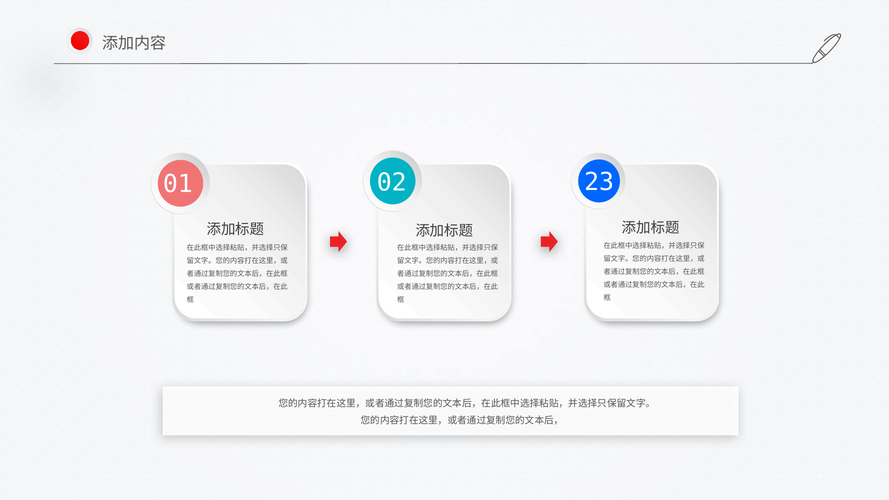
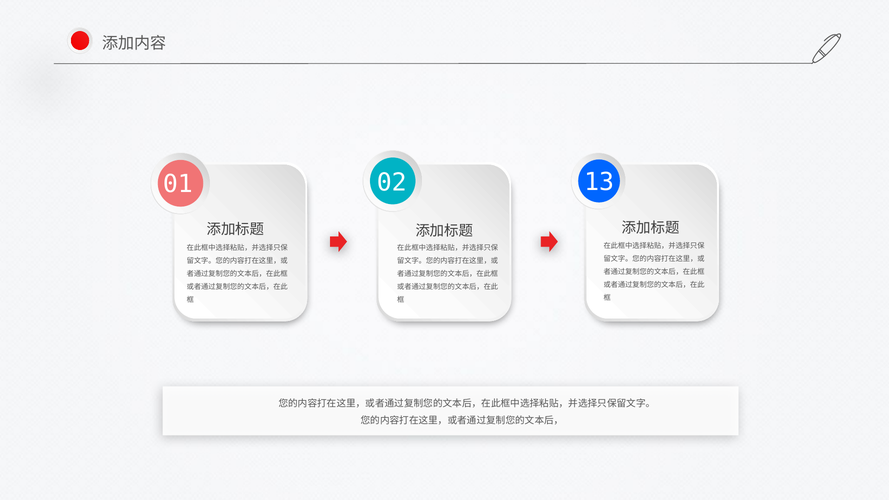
23: 23 -> 13 (599, 182)
